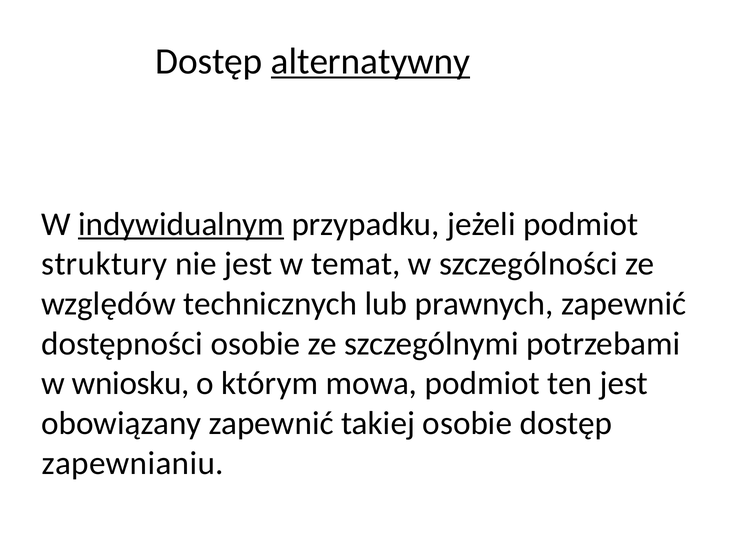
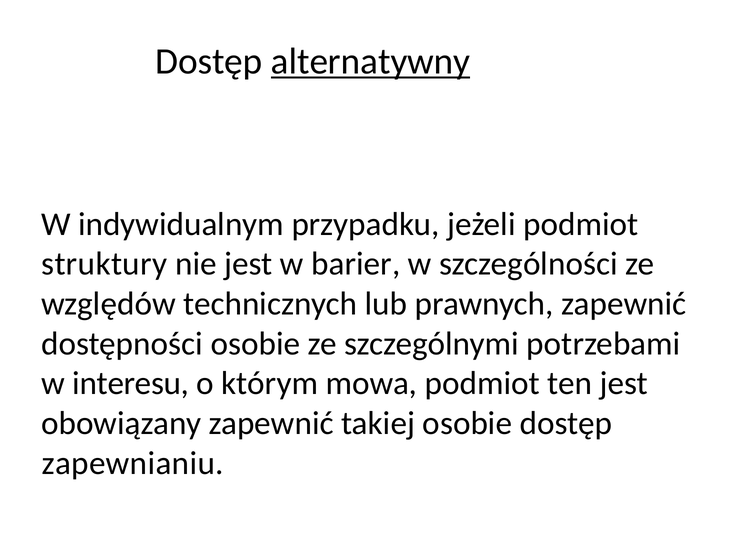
indywidualnym underline: present -> none (181, 224)
temat: temat -> barier (356, 264)
wniosku: wniosku -> interesu (131, 384)
